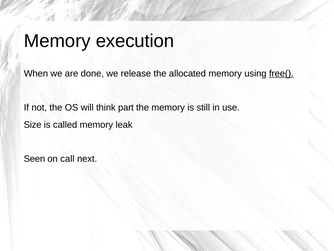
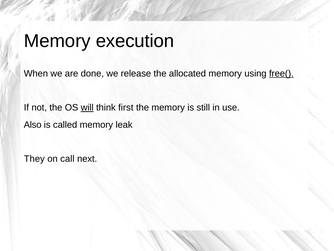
will underline: none -> present (87, 107)
part: part -> first (126, 107)
Size: Size -> Also (33, 124)
Seen: Seen -> They (34, 159)
